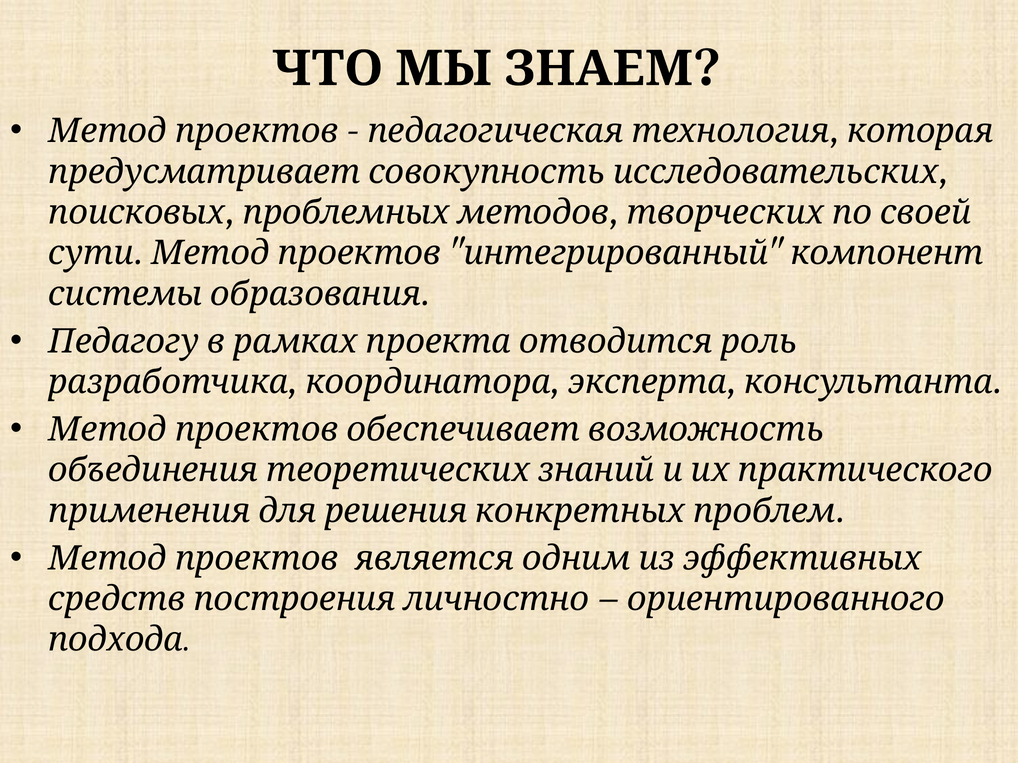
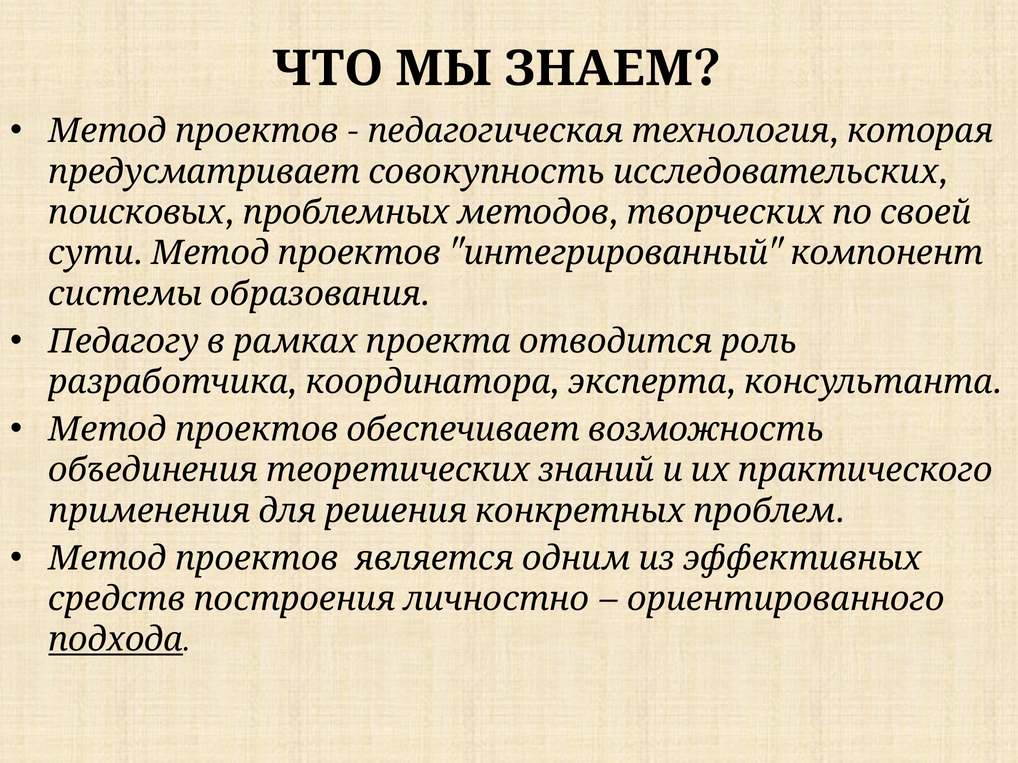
подхода underline: none -> present (116, 640)
